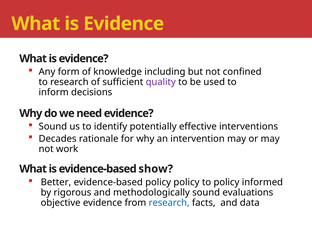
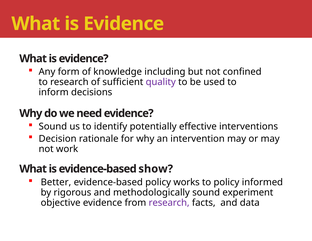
Decades: Decades -> Decision (58, 139)
policy policy: policy -> works (187, 182)
evaluations: evaluations -> experiment (248, 193)
research colour: blue -> purple (169, 203)
